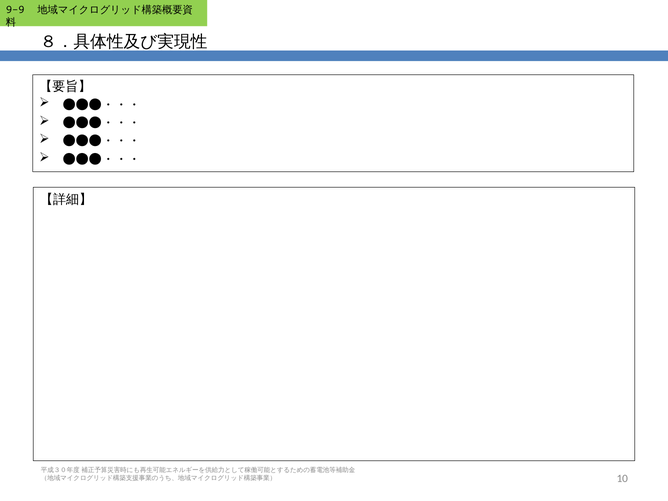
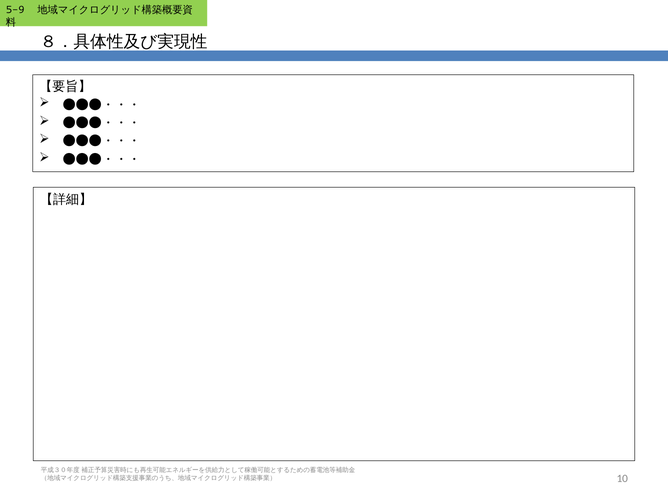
9-9: 9-9 -> 5-9 (15, 10)
